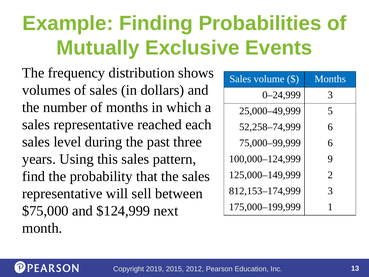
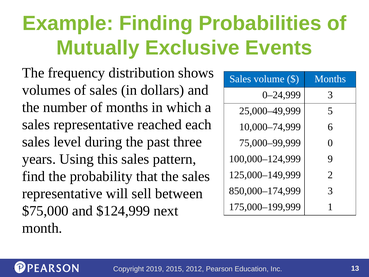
52,258–74,999: 52,258–74,999 -> 10,000–74,999 (270, 127)
75,000–99,999 6: 6 -> 0 (330, 143)
812,153–174,999: 812,153–174,999 -> 850,000–174,999 (265, 191)
